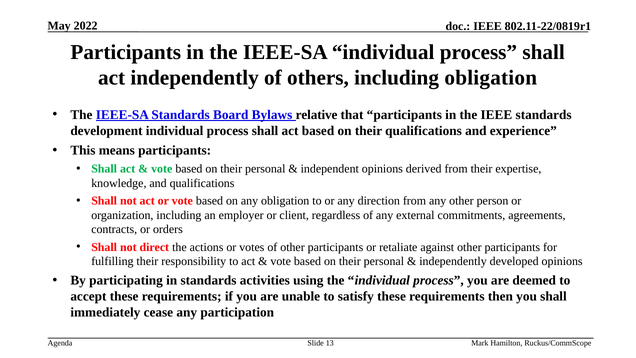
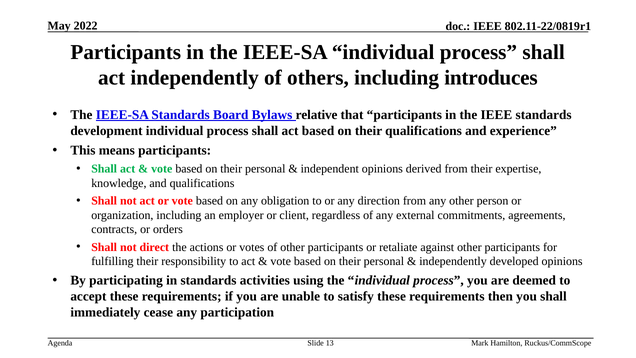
including obligation: obligation -> introduces (491, 78)
